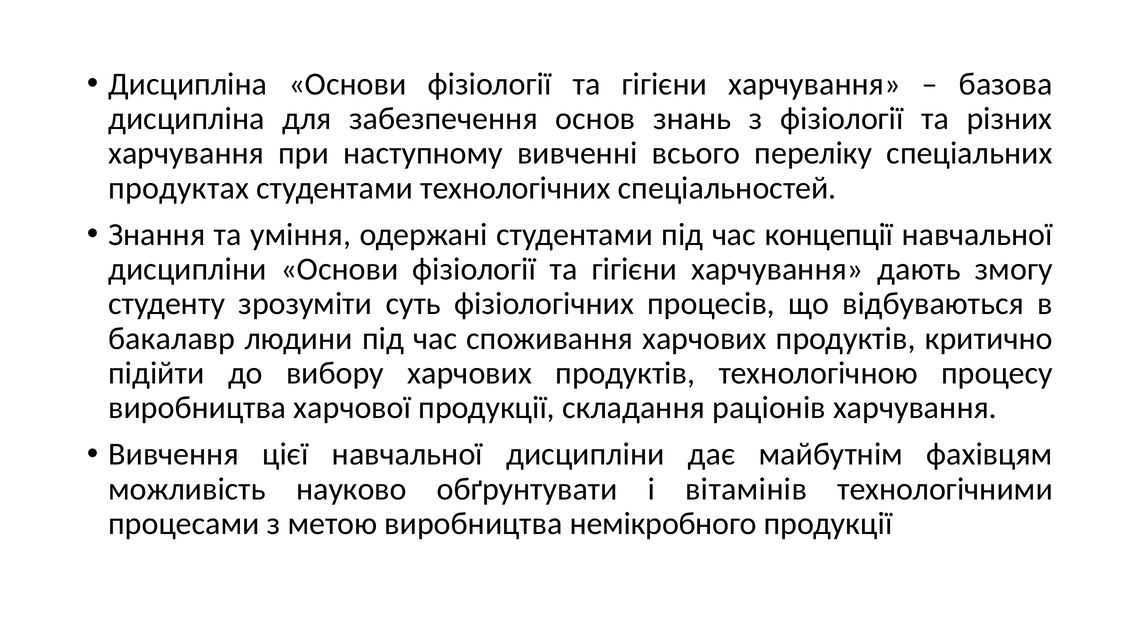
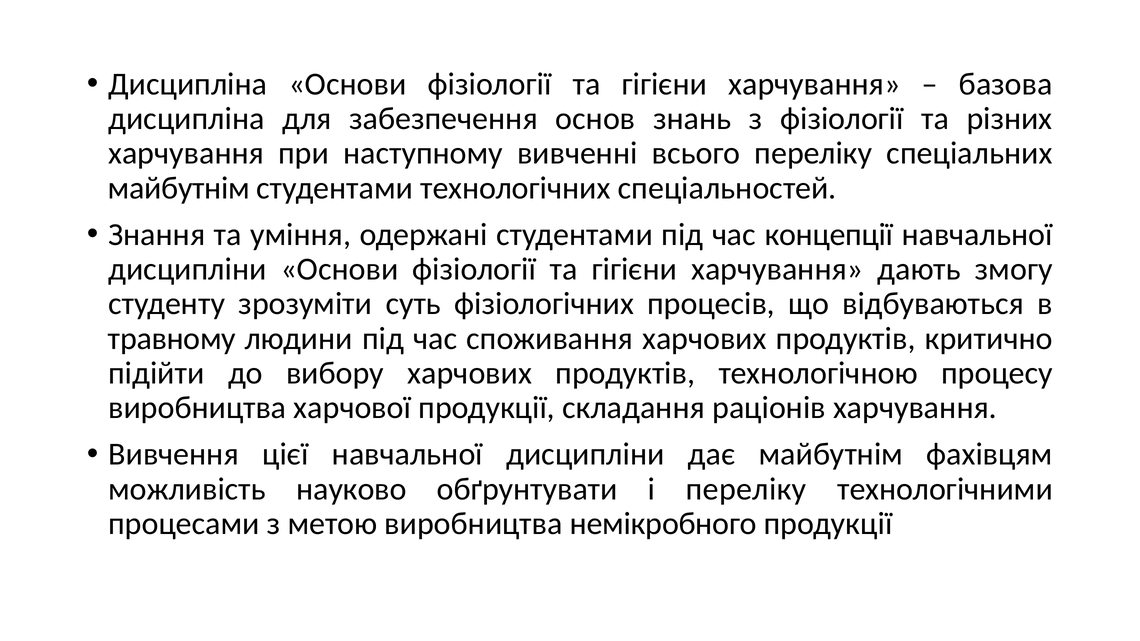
продуктах: продуктах -> майбутнім (179, 188)
бакалавр: бакалавр -> травному (172, 339)
і вітамінів: вітамінів -> переліку (746, 489)
